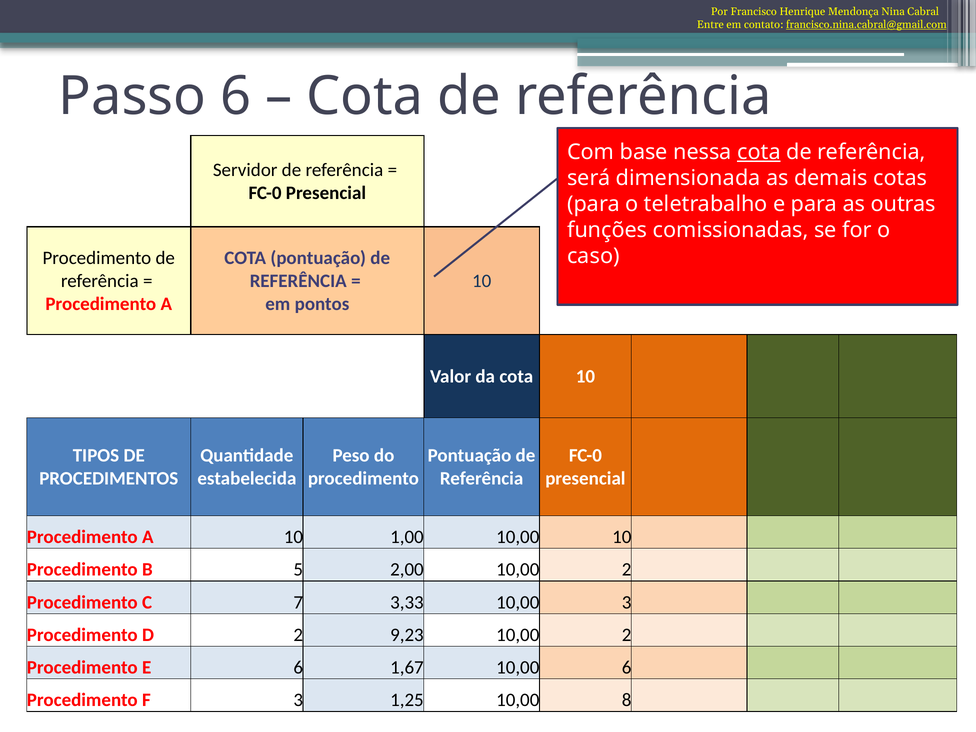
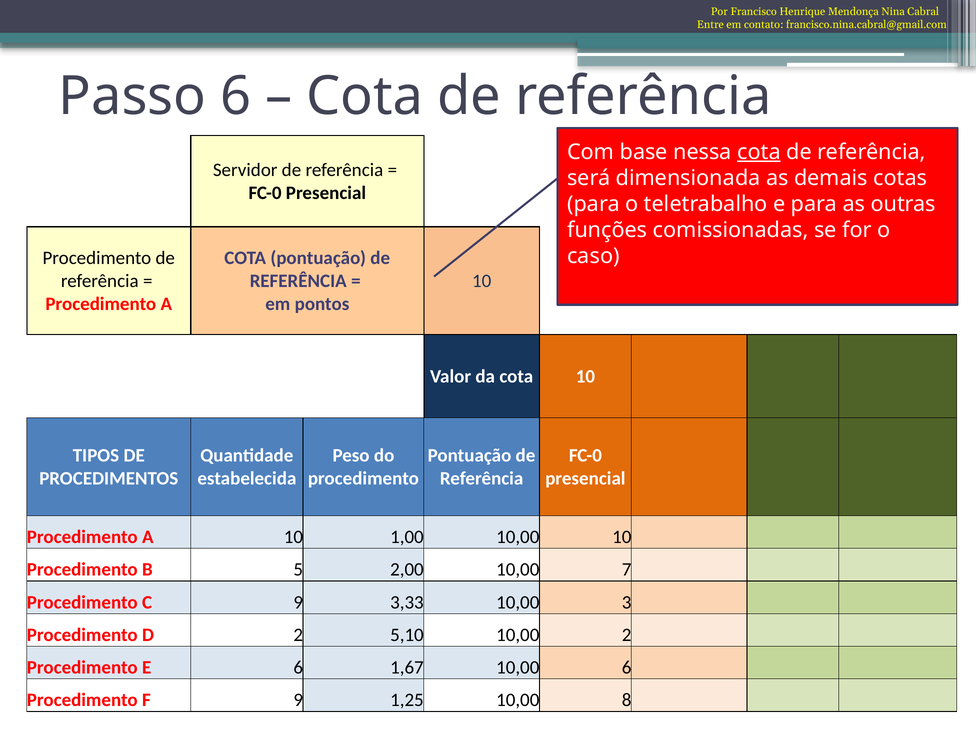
francisco.nina.cabral@gmail.com underline: present -> none (866, 25)
2,00 10,00 2: 2 -> 7 (627, 570)
C 7: 7 -> 9 (298, 602)
9,23: 9,23 -> 5,10 (407, 635)
F 3: 3 -> 9 (298, 700)
